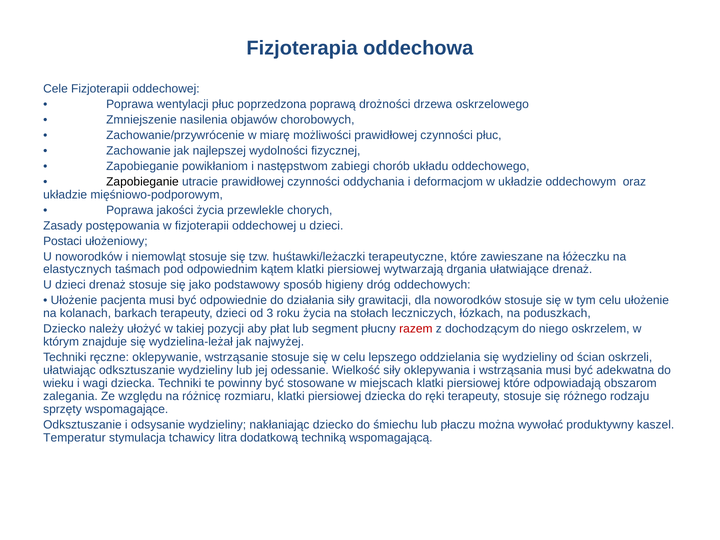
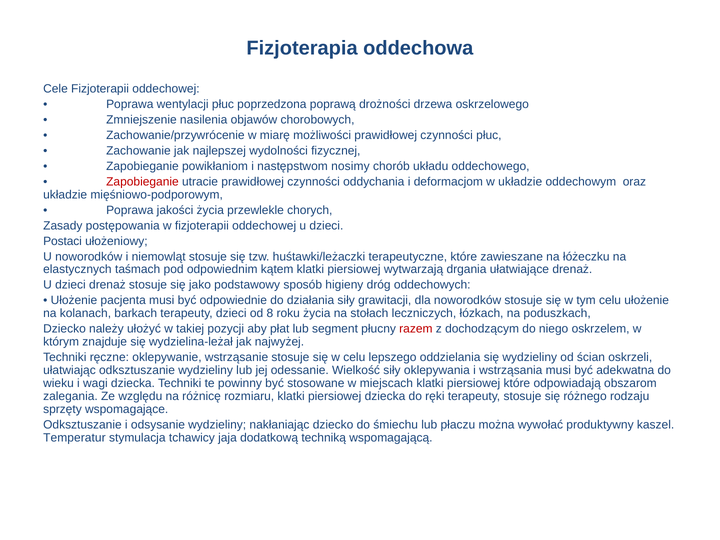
zabiegi: zabiegi -> nosimy (350, 166)
Zapobieganie colour: black -> red (142, 182)
3: 3 -> 8 (270, 313)
litra: litra -> jaja (227, 438)
